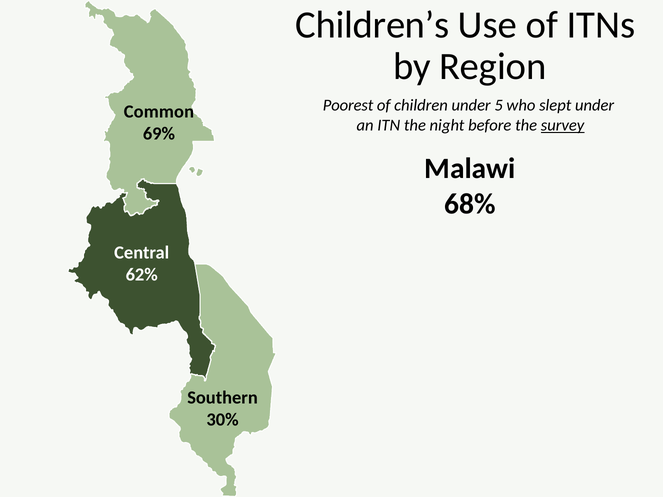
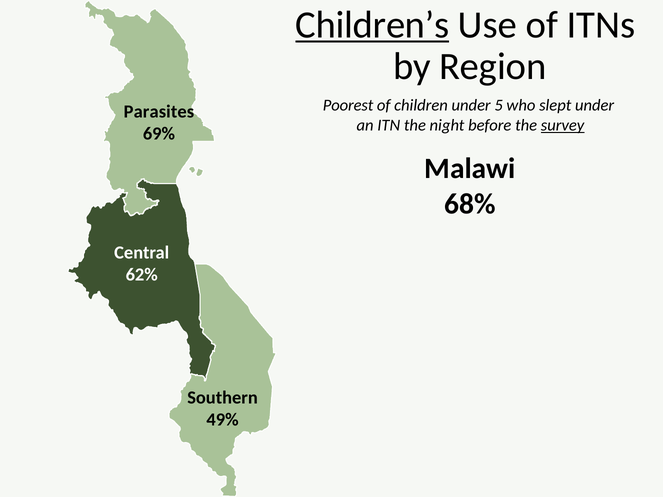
Children’s underline: none -> present (372, 25)
Common: Common -> Parasites (159, 112)
30%: 30% -> 49% (223, 420)
